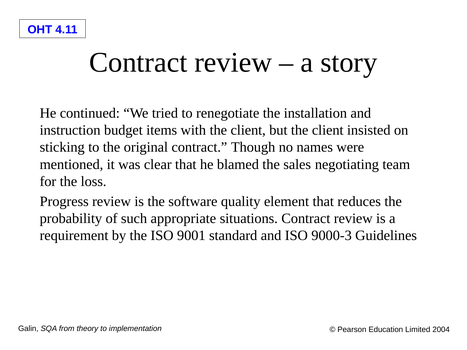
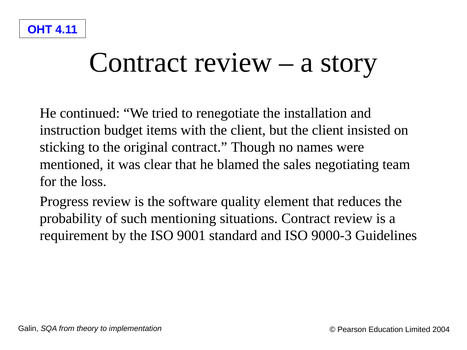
appropriate: appropriate -> mentioning (183, 219)
